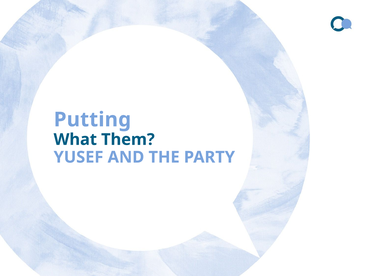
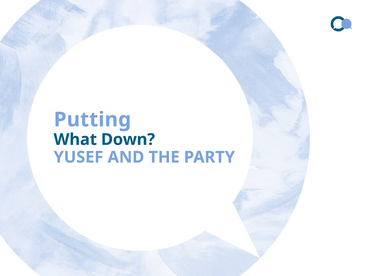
Them: Them -> Down (128, 140)
